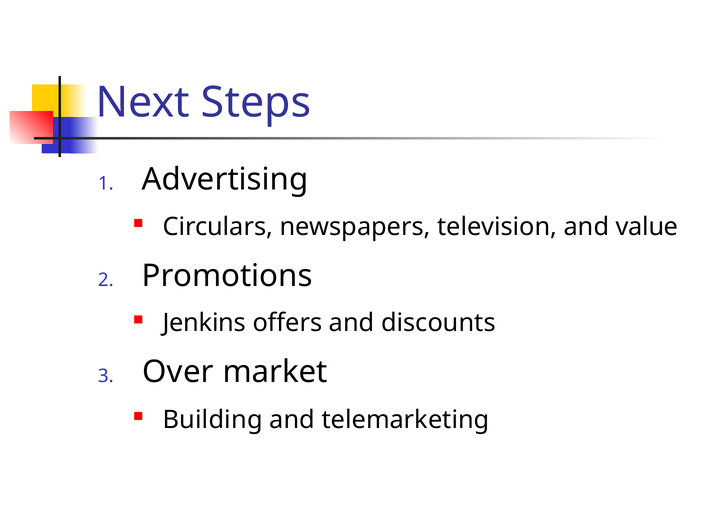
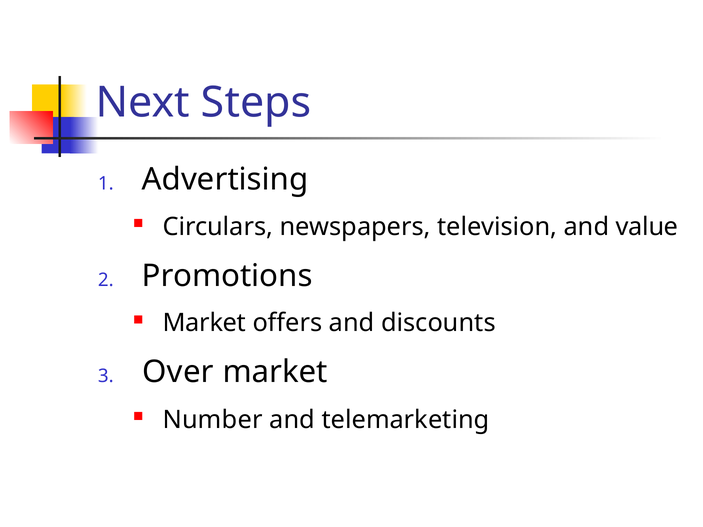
Jenkins: Jenkins -> Market (204, 323)
Building: Building -> Number (213, 420)
